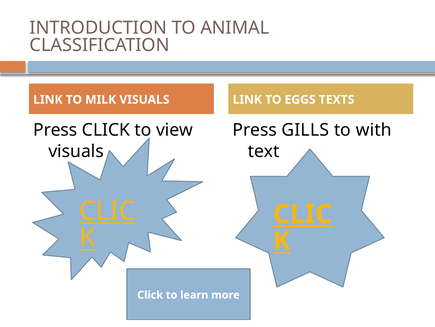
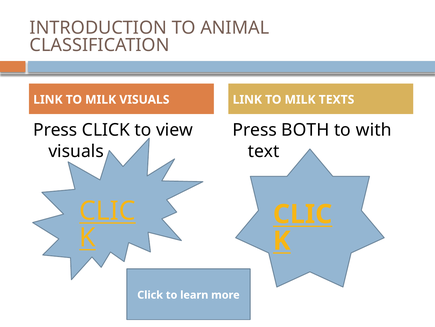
VISUALS LINK TO EGGS: EGGS -> MILK (300, 99)
GILLS: GILLS -> BOTH (305, 130)
